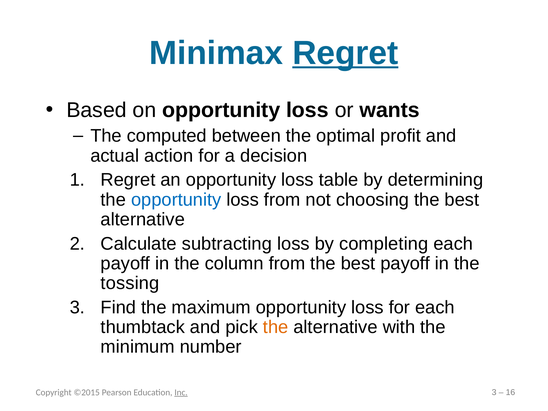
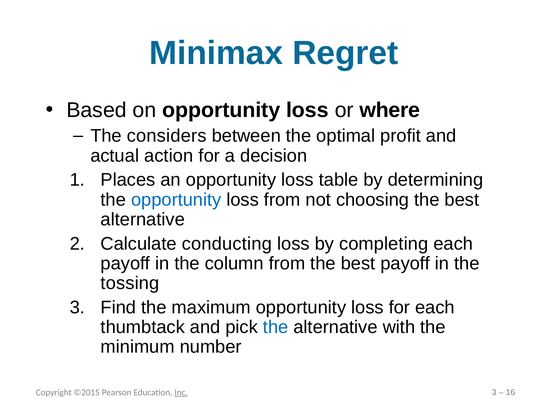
Regret underline: present -> none (345, 53)
wants: wants -> where (390, 110)
computed: computed -> considers (167, 136)
Regret: Regret -> Places (128, 180)
subtracting: subtracting -> conducting (227, 244)
the colour: orange -> blue (276, 327)
